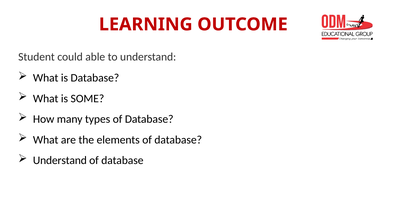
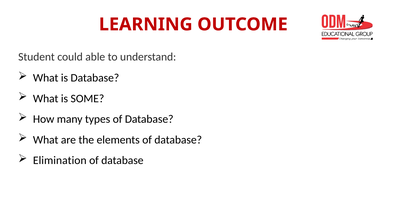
Understand: Understand -> Elimination (60, 160)
